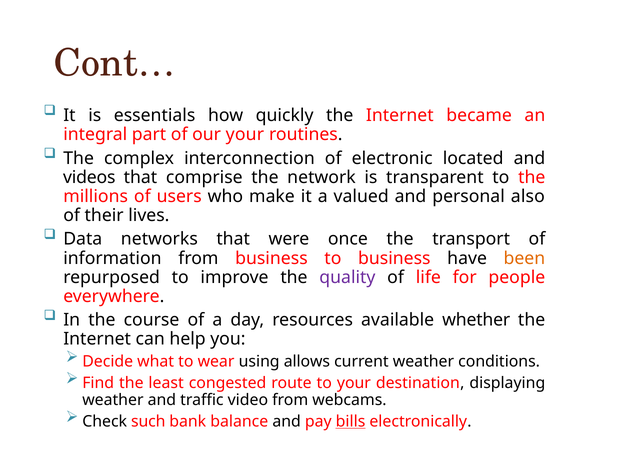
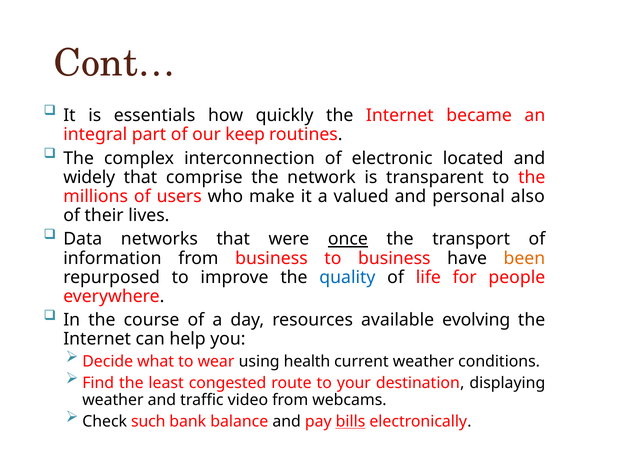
our your: your -> keep (245, 134)
videos: videos -> widely (89, 177)
once underline: none -> present (348, 239)
quality colour: purple -> blue (347, 277)
whether: whether -> evolving (476, 320)
allows: allows -> health (307, 361)
